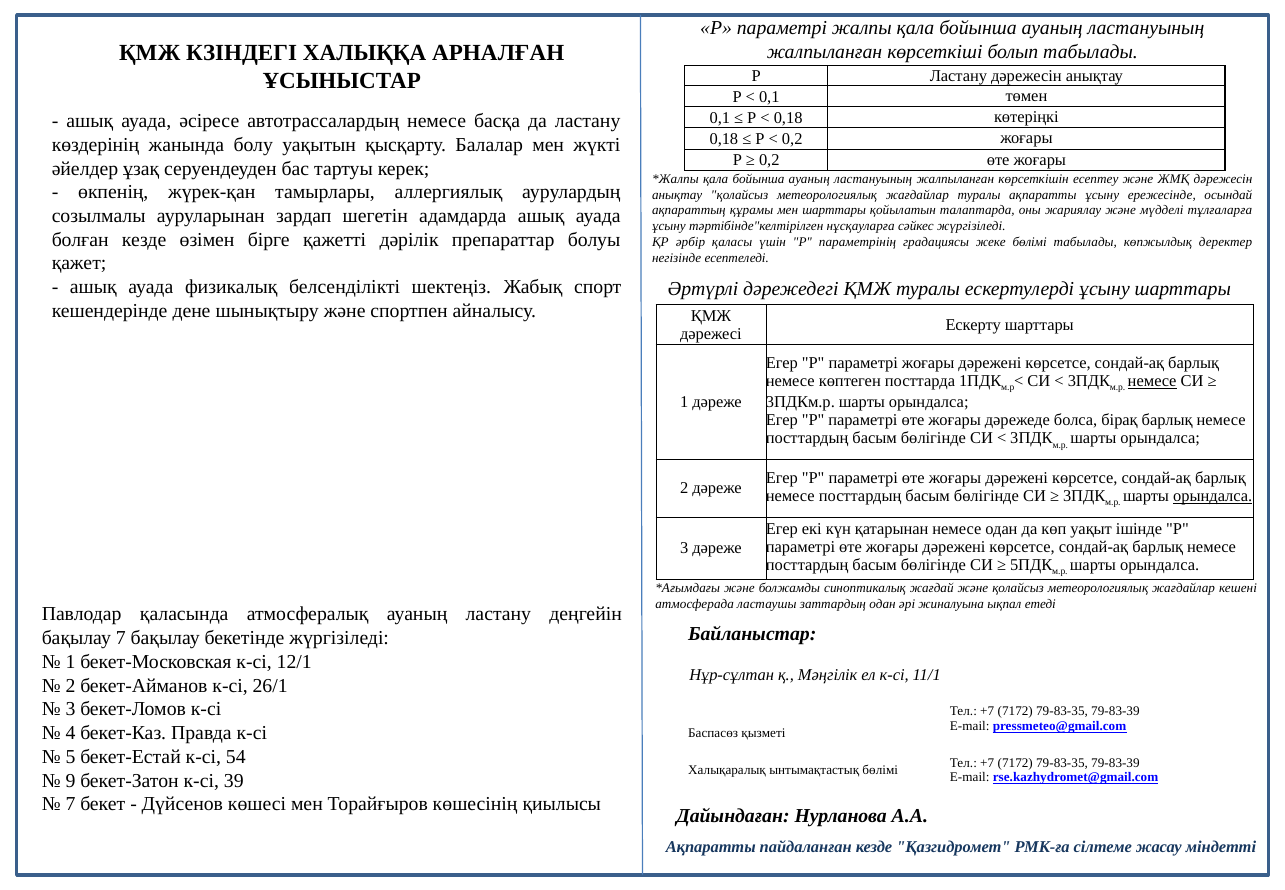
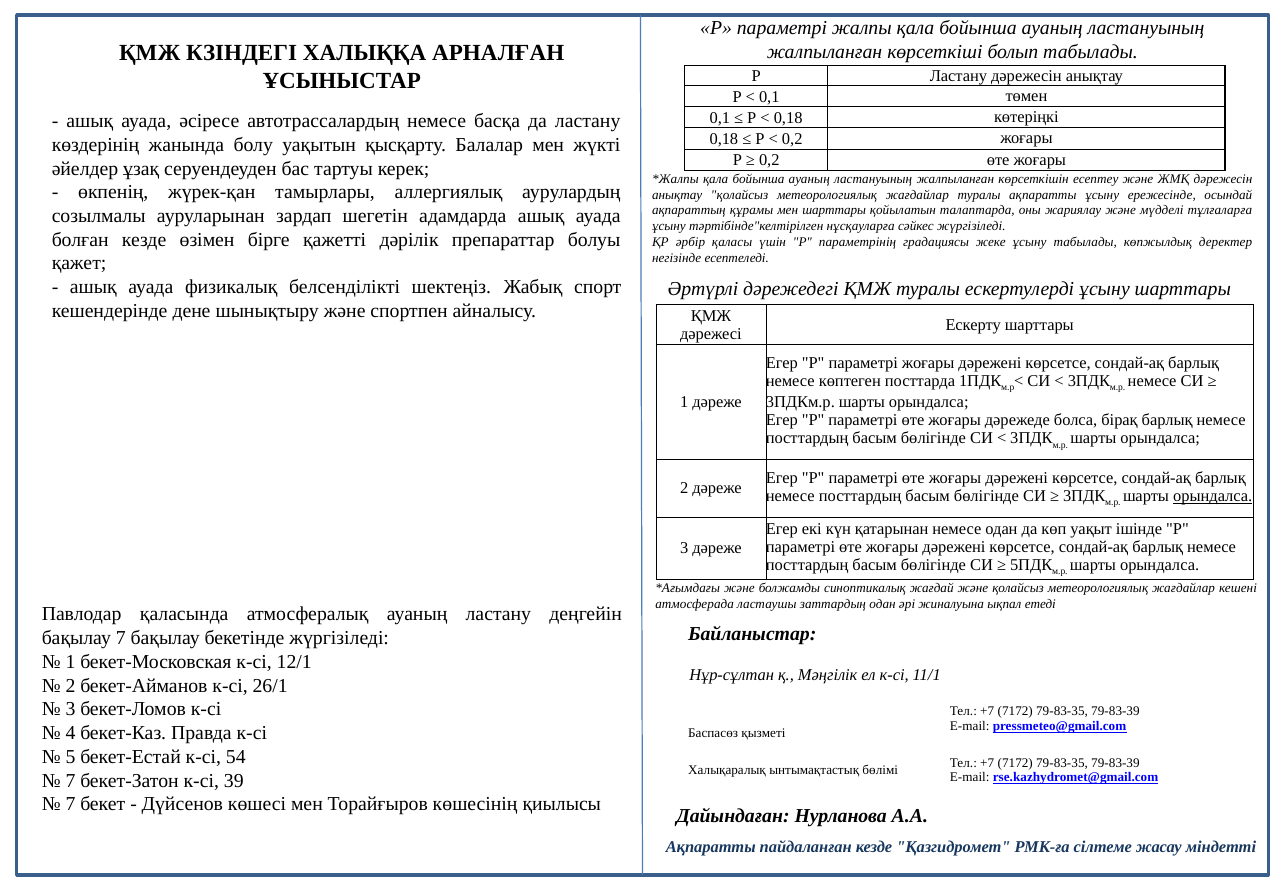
жеке бөлімі: бөлімі -> ұсыну (1030, 242)
немесе underline: present -> none (1152, 381)
9: 9 -> 7 (70, 780)
